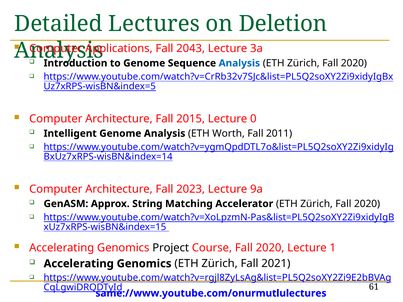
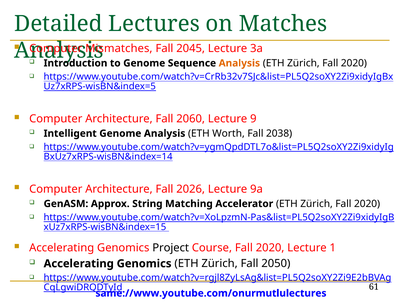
Deletion: Deletion -> Matches (283, 24)
Applications: Applications -> Mismatches (119, 49)
2043: 2043 -> 2045 (191, 49)
Analysis colour: blue -> orange (239, 63)
2015: 2015 -> 2060 (191, 119)
0: 0 -> 9 (253, 119)
2011: 2011 -> 2038 (279, 134)
2023: 2023 -> 2026 (191, 189)
2021: 2021 -> 2050 (276, 264)
